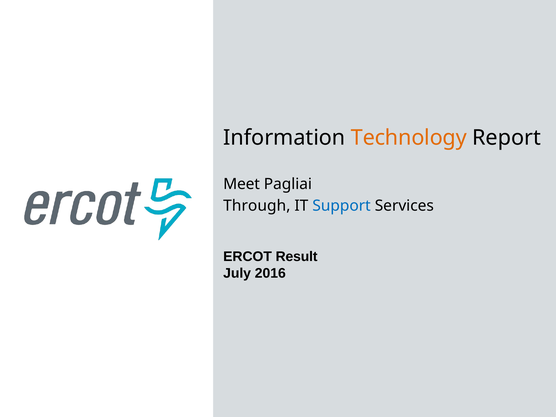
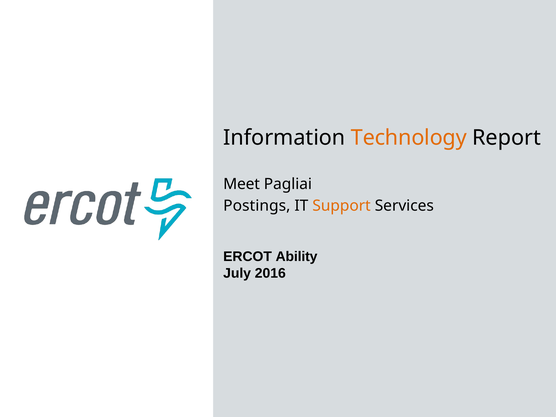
Through: Through -> Postings (257, 206)
Support colour: blue -> orange (342, 206)
Result: Result -> Ability (297, 257)
